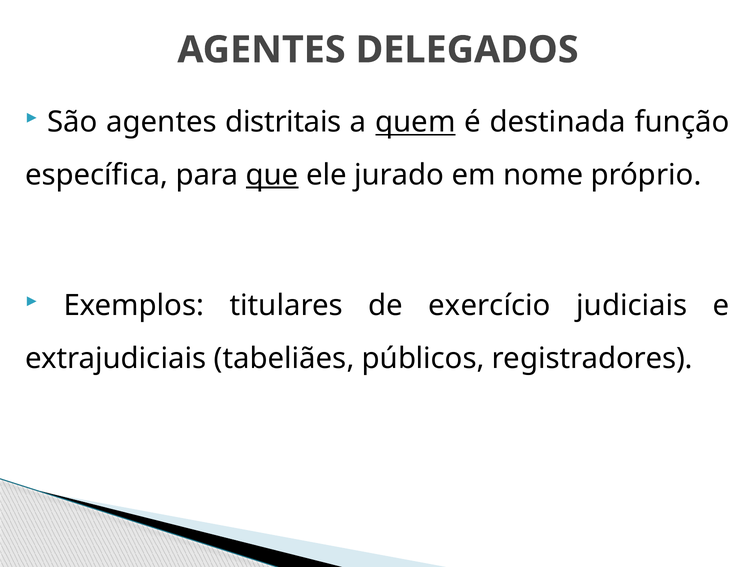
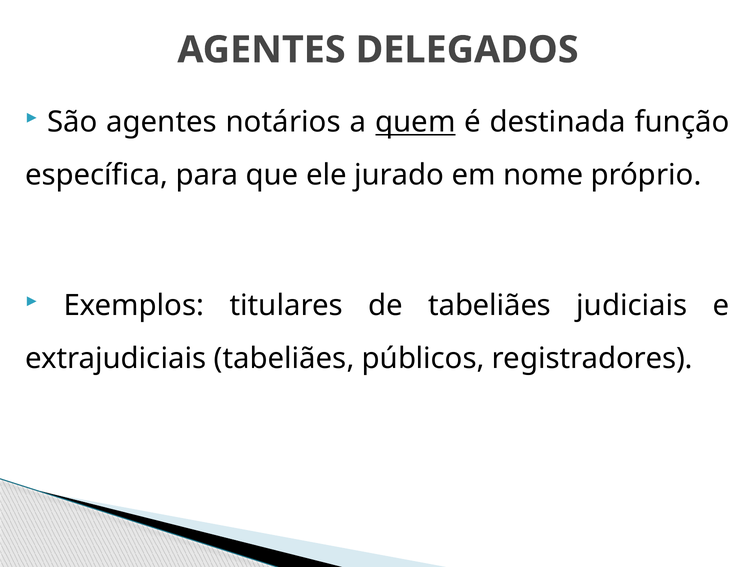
distritais: distritais -> notários (283, 122)
que underline: present -> none (272, 175)
de exercício: exercício -> tabeliães (490, 306)
